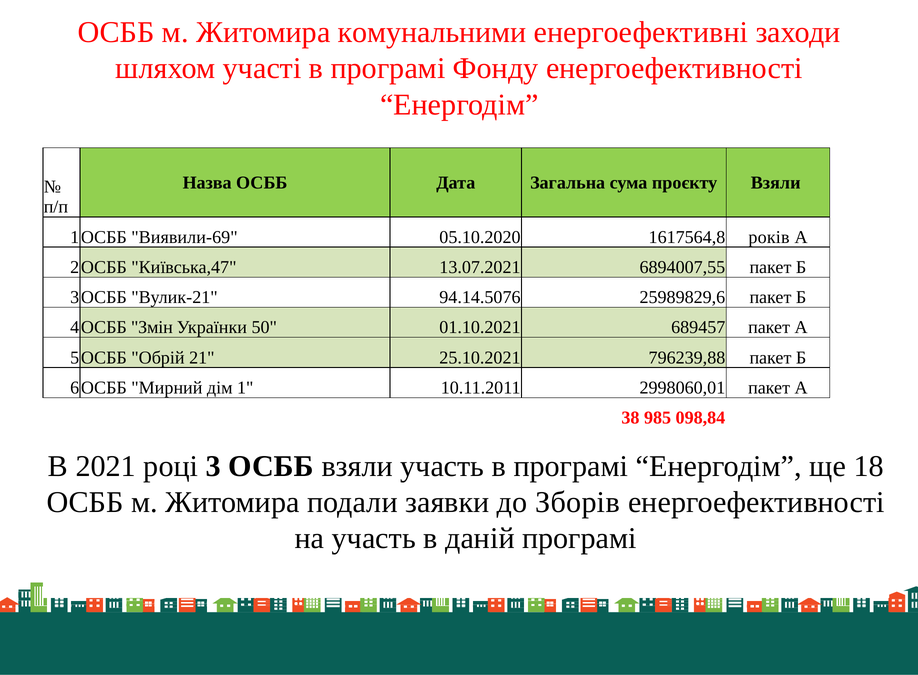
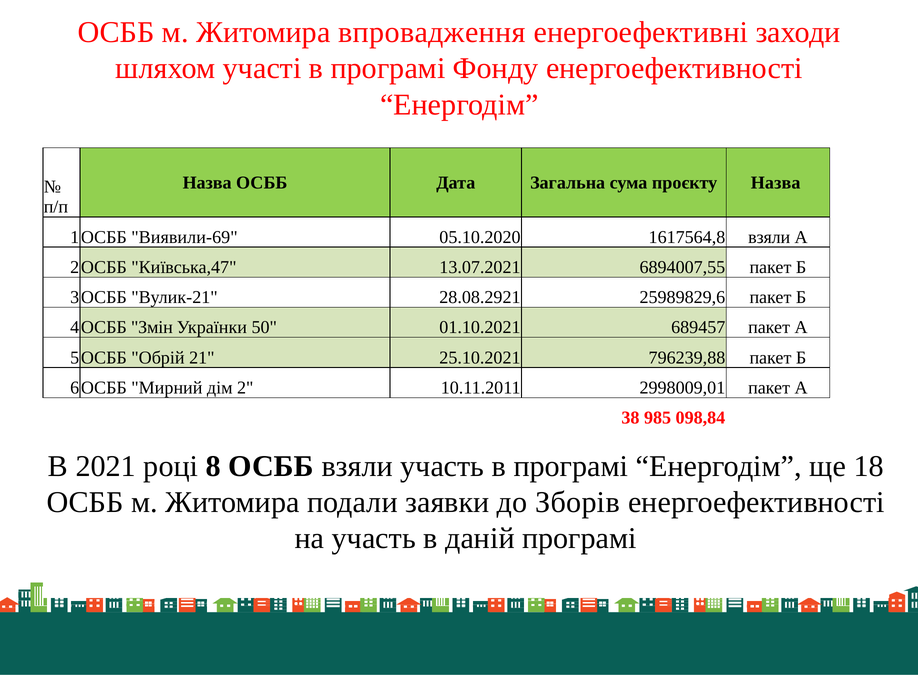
комунальними: комунальними -> впровадження (432, 32)
проєкту Взяли: Взяли -> Назва (776, 183)
1617564,8 років: років -> взяли (769, 237)
94.14.5076: 94.14.5076 -> 28.08.2921 (480, 297)
дім 1: 1 -> 2 (245, 388)
2998060,01: 2998060,01 -> 2998009,01 (682, 388)
3: 3 -> 8 (213, 466)
